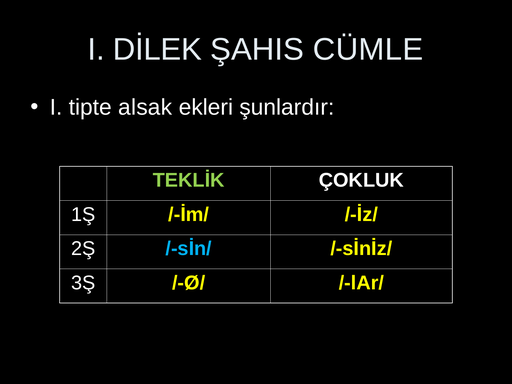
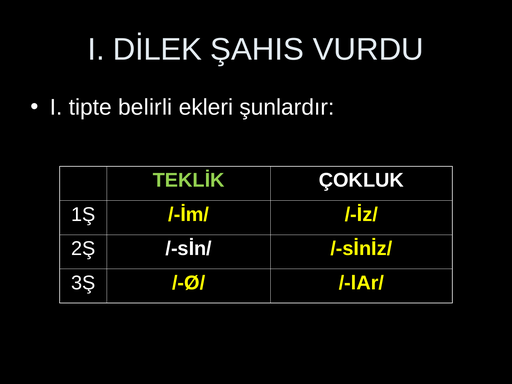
CÜMLE: CÜMLE -> VURDU (368, 50)
alsak: alsak -> belirli (145, 107)
/-sİn/ colour: light blue -> white (189, 249)
